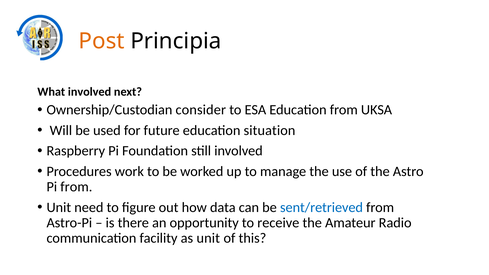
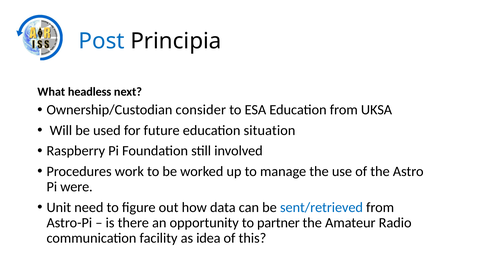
Post colour: orange -> blue (102, 41)
What involved: involved -> headless (90, 92)
Pi from: from -> were (76, 187)
receive: receive -> partner (278, 223)
as unit: unit -> idea (208, 238)
